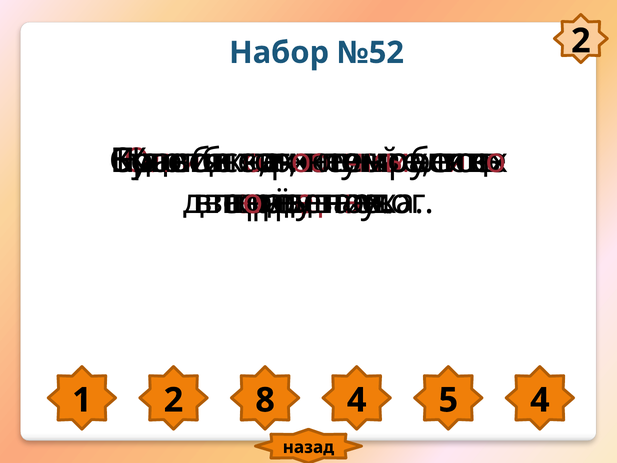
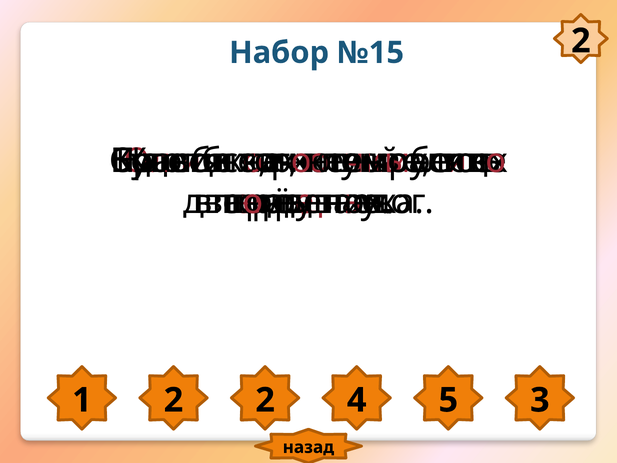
№52: №52 -> №15 (371, 53)
2 8: 8 -> 2 (265, 400)
5 4: 4 -> 3 (540, 400)
